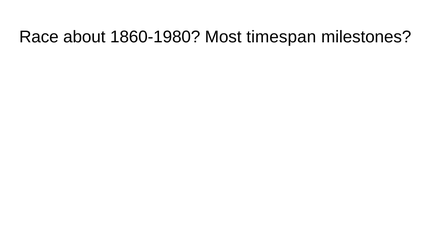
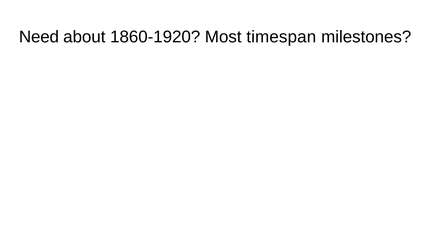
Race: Race -> Need (39, 37)
1860-1980: 1860-1980 -> 1860-1920 (155, 37)
